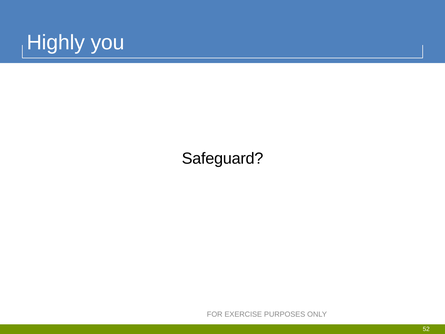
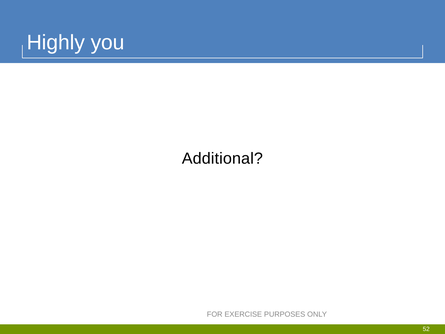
Safeguard: Safeguard -> Additional (222, 158)
